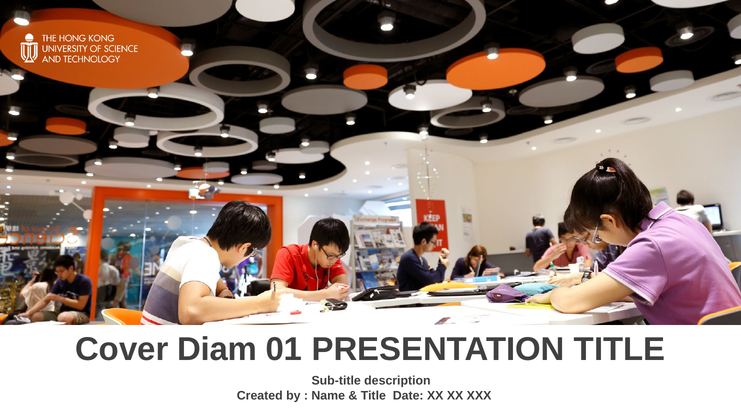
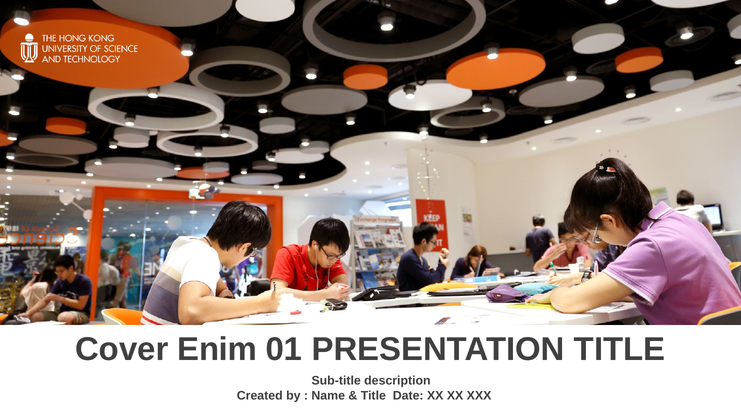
Diam: Diam -> Enim (217, 349)
